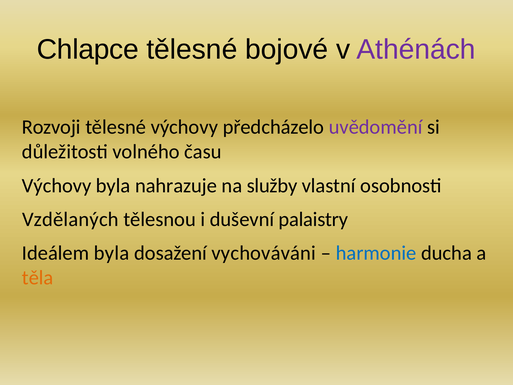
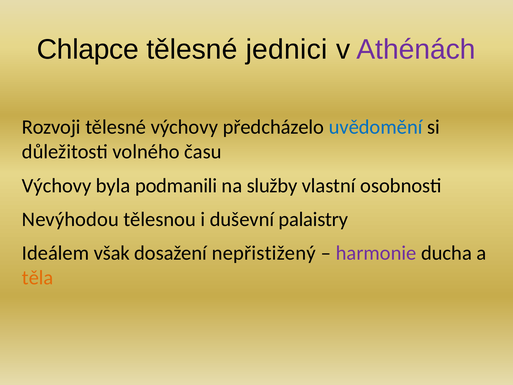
bojové: bojové -> jednici (287, 49)
uvědomění colour: purple -> blue (376, 127)
nahrazuje: nahrazuje -> podmanili (176, 185)
Vzdělaných: Vzdělaných -> Nevýhodou (70, 219)
Ideálem byla: byla -> však (112, 253)
vychováváni: vychováváni -> nepřistižený (264, 253)
harmonie colour: blue -> purple (376, 253)
